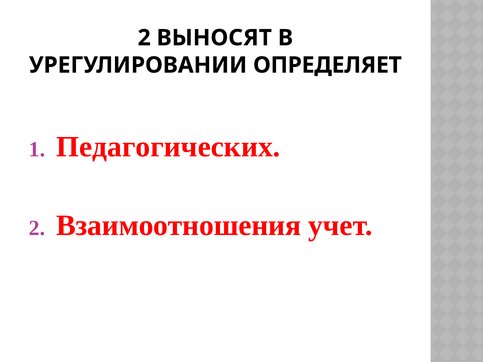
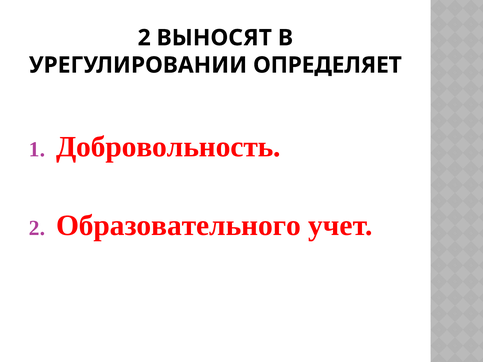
Педагогических: Педагогических -> Добровольность (168, 147)
Взаимоотношения: Взаимоотношения -> Образовательного (179, 226)
